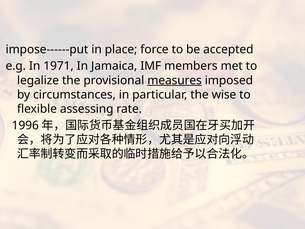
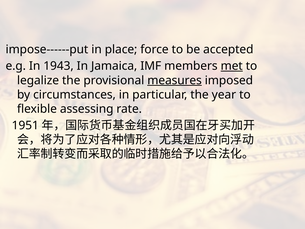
1971: 1971 -> 1943 (58, 66)
met underline: none -> present (232, 66)
wise: wise -> year (224, 94)
1996: 1996 -> 1951 (25, 125)
